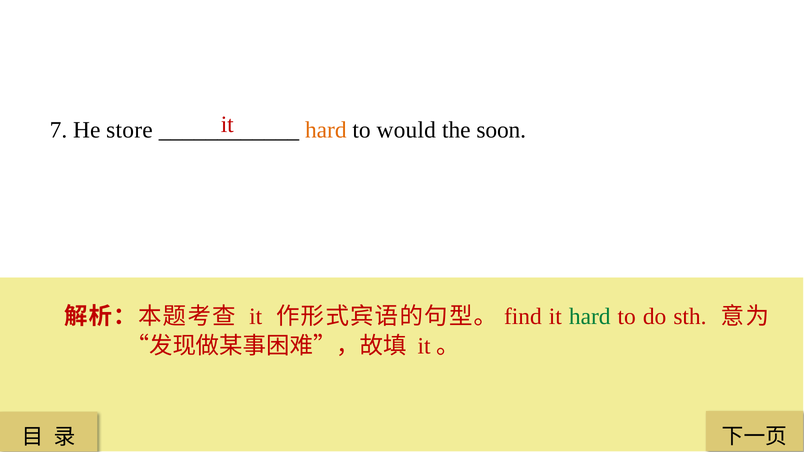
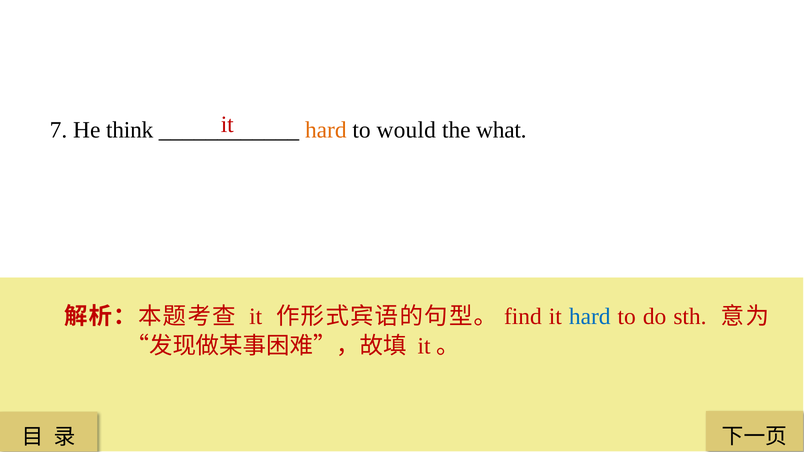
store: store -> think (130, 130)
soon: soon -> what (501, 130)
hard colour: green -> blue (590, 317)
